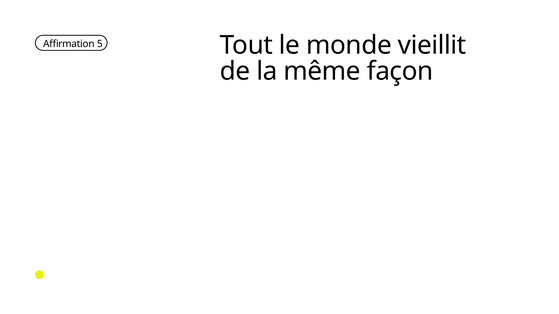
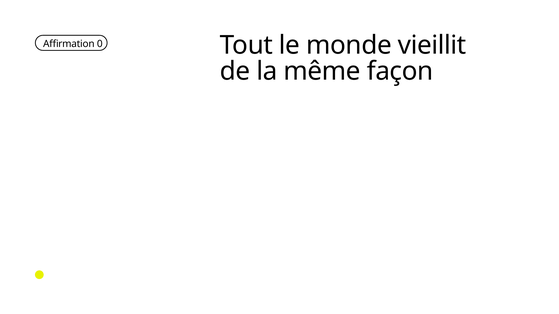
5: 5 -> 0 (100, 44)
